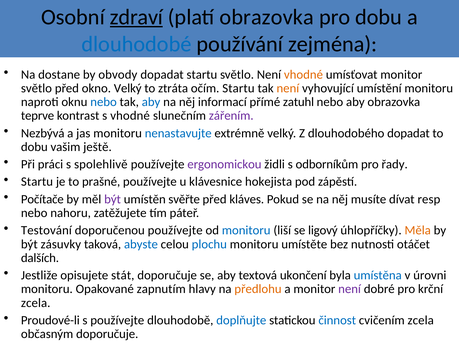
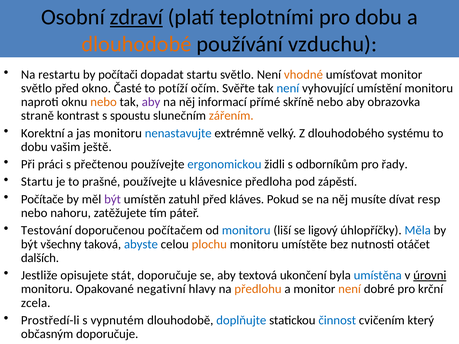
platí obrazovka: obrazovka -> teplotními (267, 17)
dlouhodobé colour: blue -> orange (137, 44)
zejména: zejména -> vzduchu (333, 44)
dostane: dostane -> restartu (59, 75)
obvody: obvody -> počítači (118, 75)
okno Velký: Velký -> Časté (128, 88)
ztráta: ztráta -> potíží (173, 88)
očím Startu: Startu -> Svěřte (239, 88)
není colour: orange -> blue (288, 88)
nebo colour: blue -> orange (104, 102)
aby colour: blue -> purple (151, 102)
zatuhl: zatuhl -> skříně (298, 102)
teprve: teprve -> straně (37, 116)
s vhodné: vhodné -> spoustu (130, 116)
zářením colour: purple -> orange (231, 116)
Nezbývá: Nezbývá -> Korektní (43, 133)
dlouhodobého dopadat: dopadat -> systému (408, 133)
spolehlivě: spolehlivě -> přečtenou (101, 164)
ergonomickou colour: purple -> blue (224, 164)
hokejista: hokejista -> předloha (269, 182)
svěřte: svěřte -> zatuhl (184, 199)
doporučenou používejte: používejte -> počítačem (175, 231)
Měla colour: orange -> blue (418, 231)
zásuvky: zásuvky -> všechny (61, 244)
plochu colour: blue -> orange (209, 244)
úrovni underline: none -> present (430, 276)
zapnutím: zapnutím -> negativní (161, 289)
není colour: purple -> orange (350, 289)
Proudové-li: Proudové-li -> Prostředí-li (50, 321)
s používejte: používejte -> vypnutém (117, 321)
cvičením zcela: zcela -> který (421, 321)
